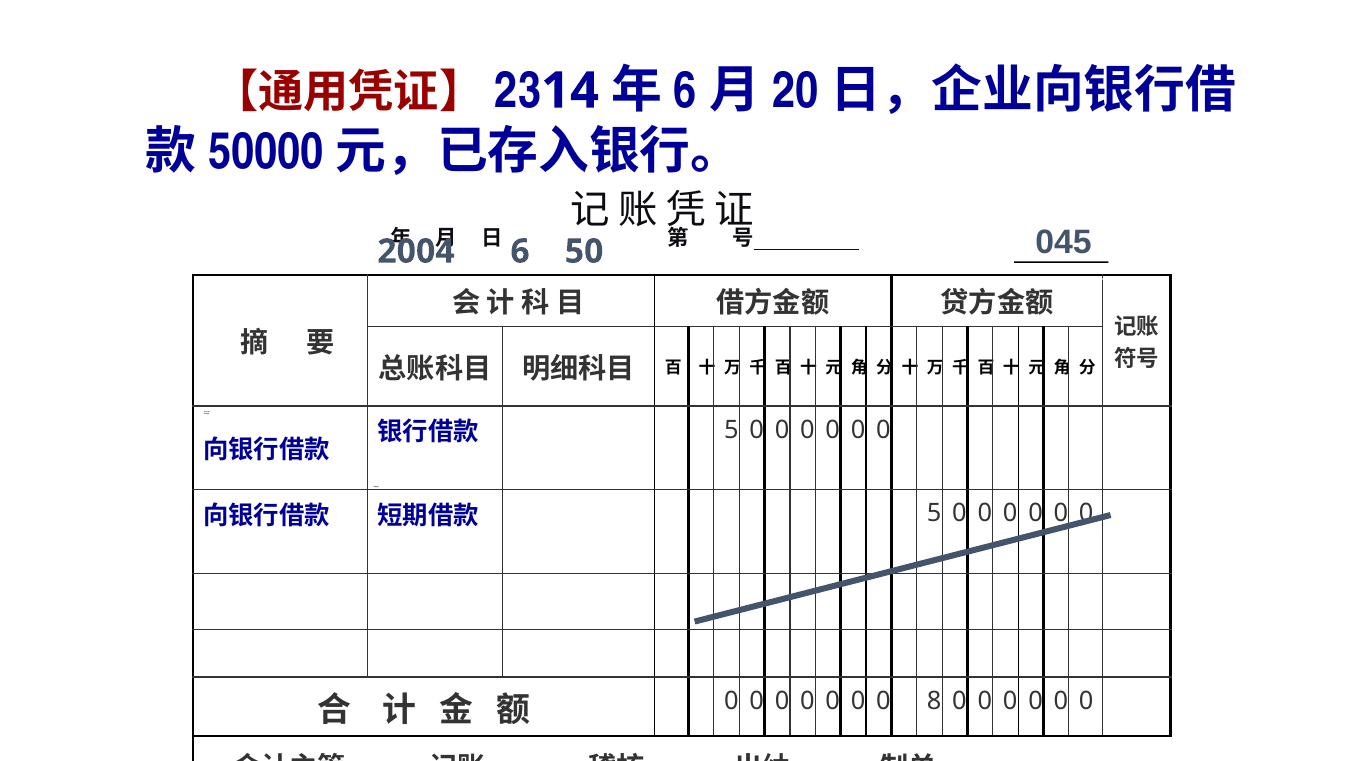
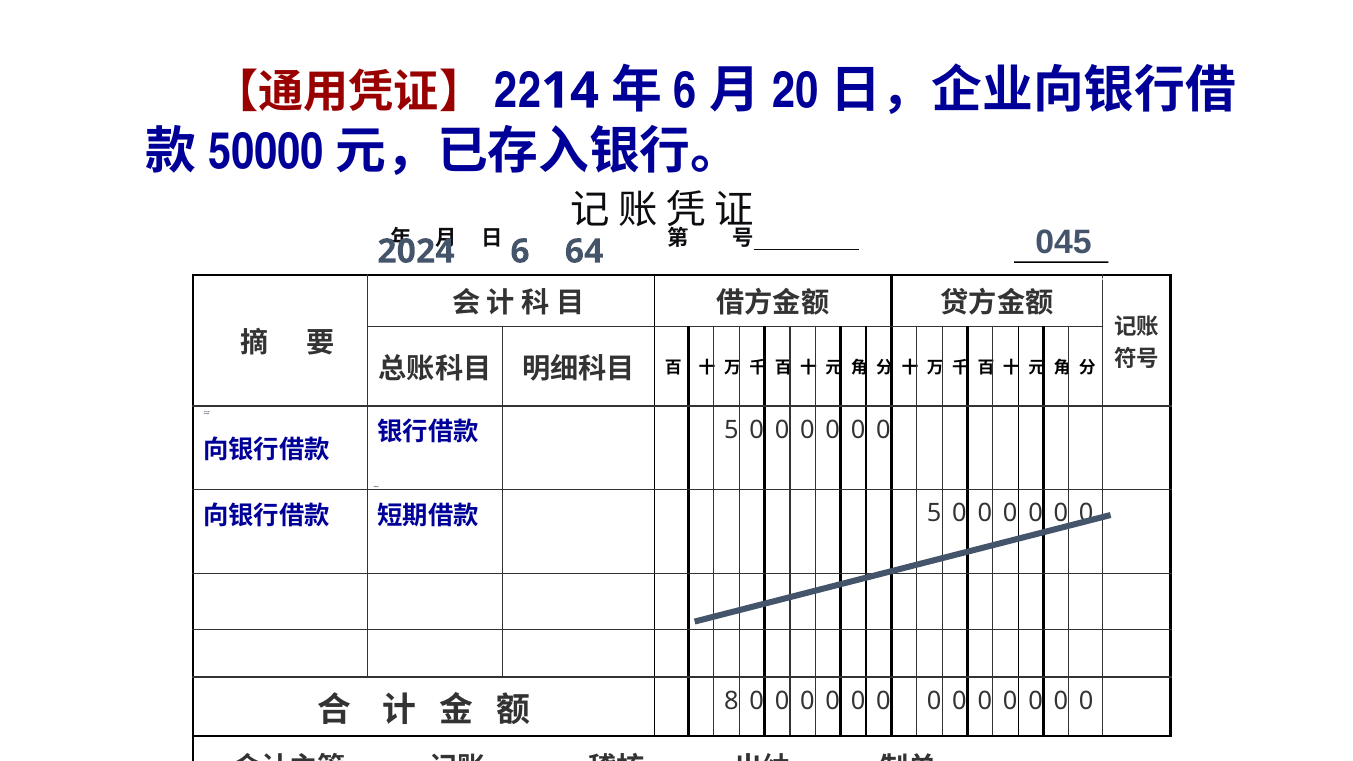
23: 23 -> 22 (518, 91)
2004: 2004 -> 2024 (416, 251)
50: 50 -> 64 (584, 251)
0: 0 -> 8 (731, 701)
8: 8 -> 0 (934, 701)
